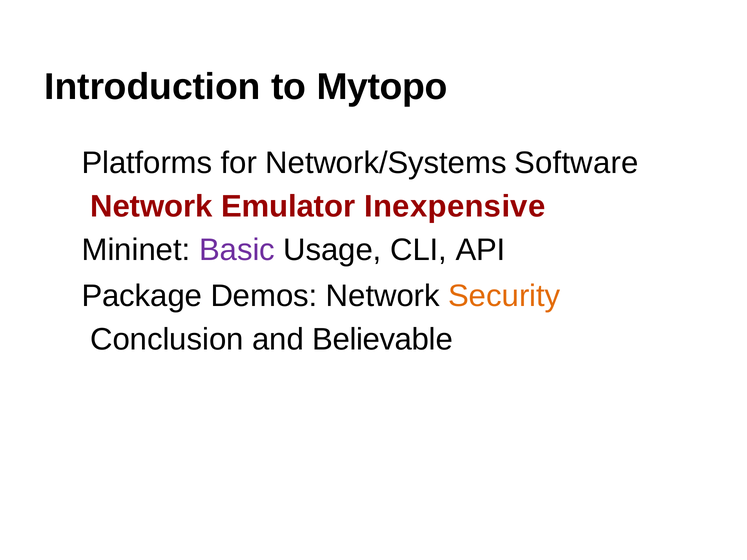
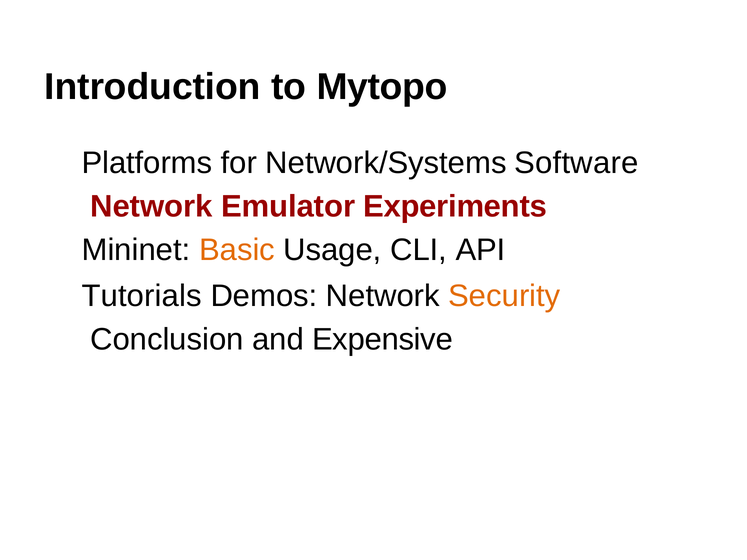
Inexpensive: Inexpensive -> Experiments (455, 207)
Basic colour: purple -> orange (237, 250)
Package: Package -> Tutorials (142, 296)
Believable: Believable -> Expensive (383, 340)
